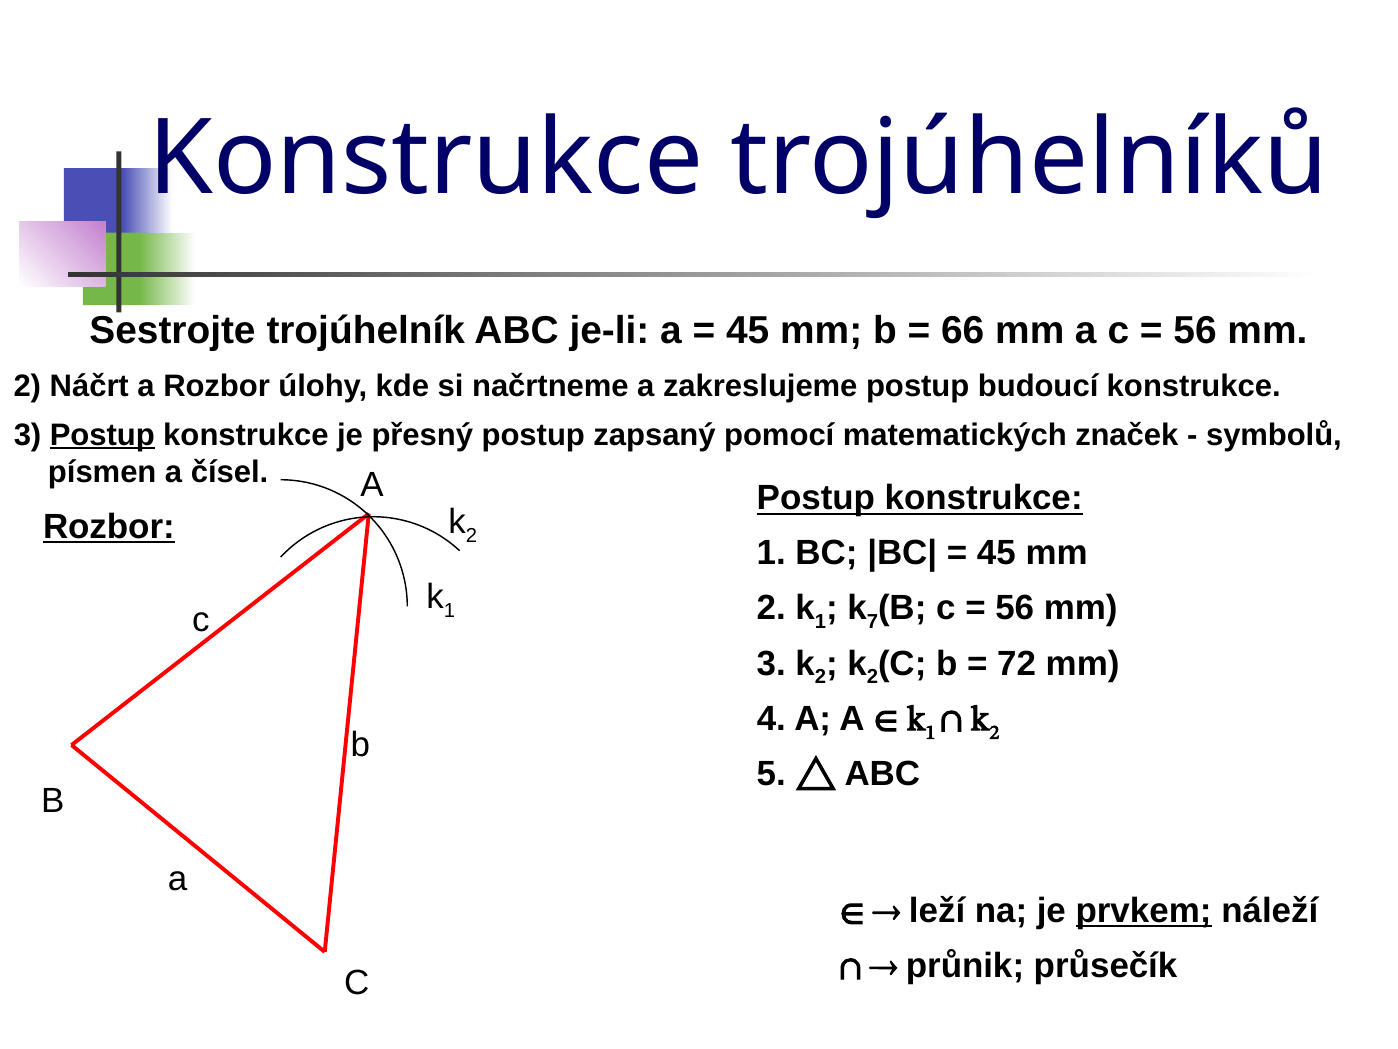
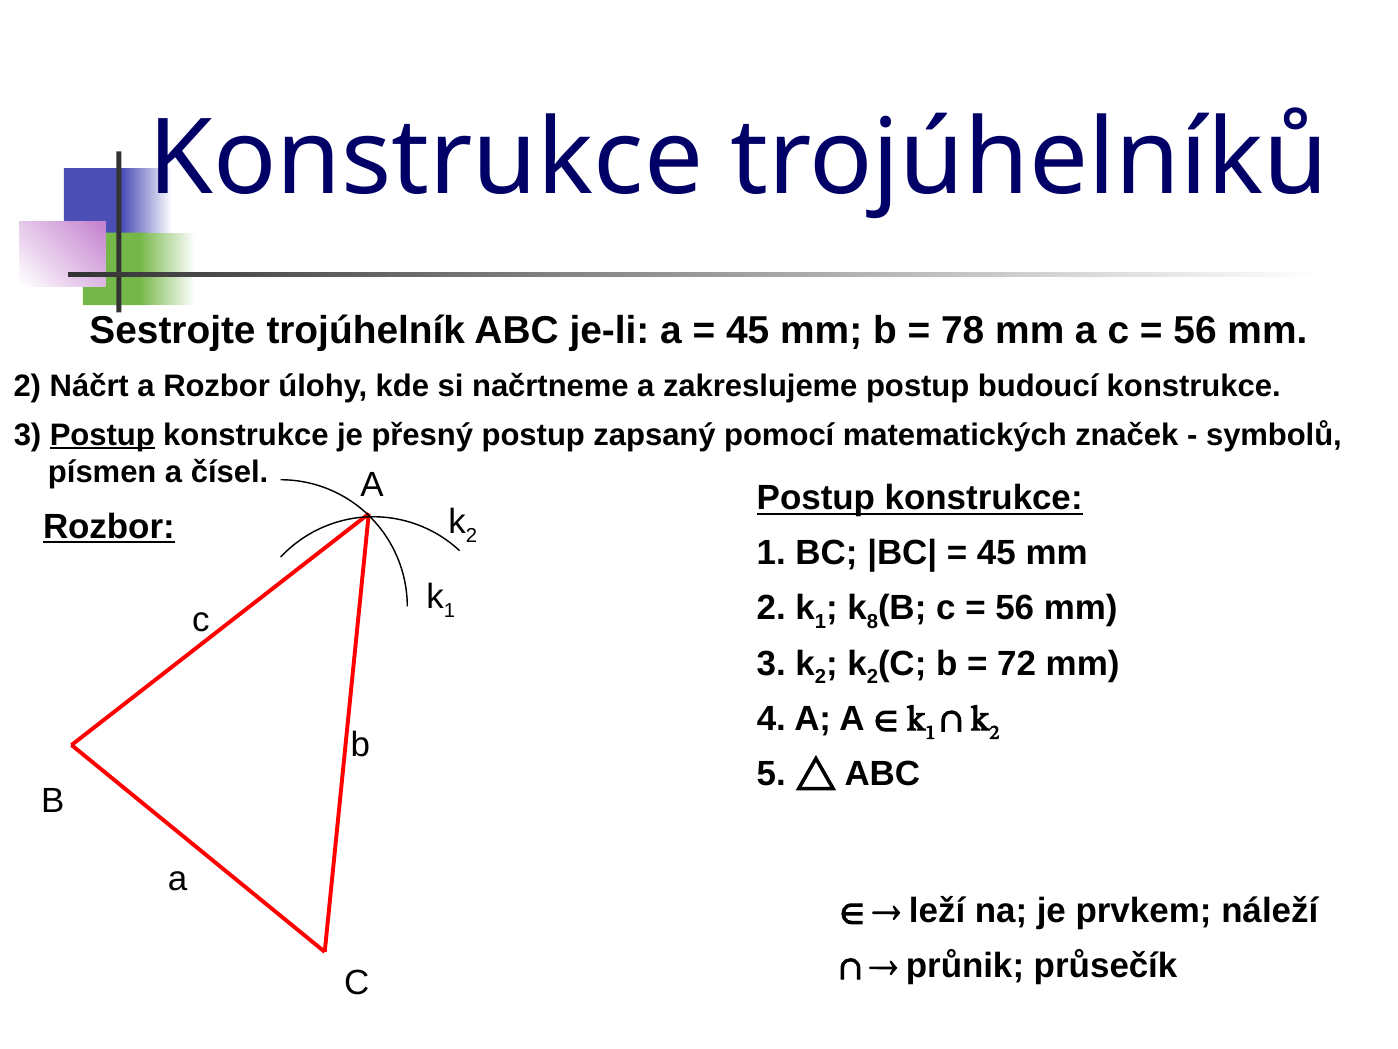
66: 66 -> 78 (963, 330)
7: 7 -> 8 (873, 622)
prvkem underline: present -> none (1144, 911)
